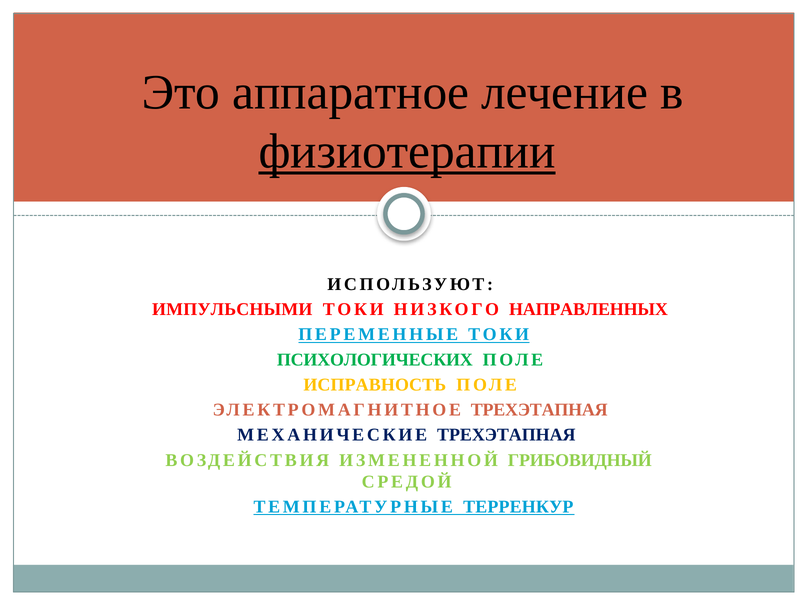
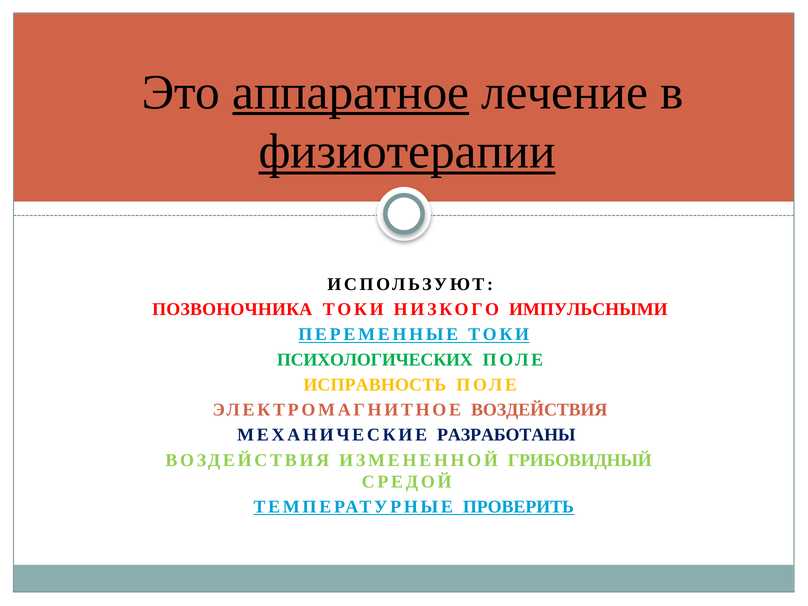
аппаратное underline: none -> present (351, 92)
ИМПУЛЬСНЫМИ: ИМПУЛЬСНЫМИ -> ПОЗВОНОЧНИКА (232, 309)
НАПРАВЛЕННЫХ: НАПРАВЛЕННЫХ -> ИМПУЛЬСНЫМИ (588, 309)
ЭЛЕКТРОМАГНИТНОЕ ТРЕХЭТАПНАЯ: ТРЕХЭТАПНАЯ -> ВОЗДЕЙСТВИЯ (539, 410)
МЕХАНИЧЕСКИЕ ТРЕХЭТАПНАЯ: ТРЕХЭТАПНАЯ -> РАЗРАБОТАНЫ (506, 435)
ТЕРРЕНКУР: ТЕРРЕНКУР -> ПРОВЕРИТЬ (518, 507)
